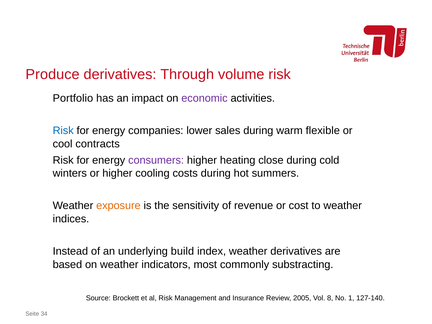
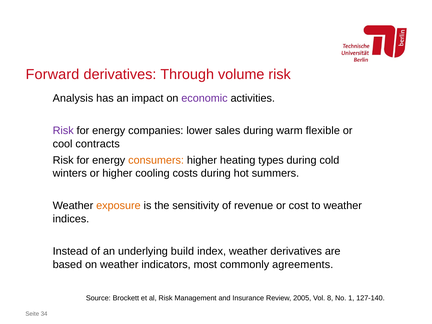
Produce: Produce -> Forward (52, 74)
Portfolio: Portfolio -> Analysis (73, 98)
Risk colour: blue -> purple (63, 131)
consumers colour: purple -> orange (156, 160)
close: close -> types (271, 160)
substracting: substracting -> agreements (303, 265)
